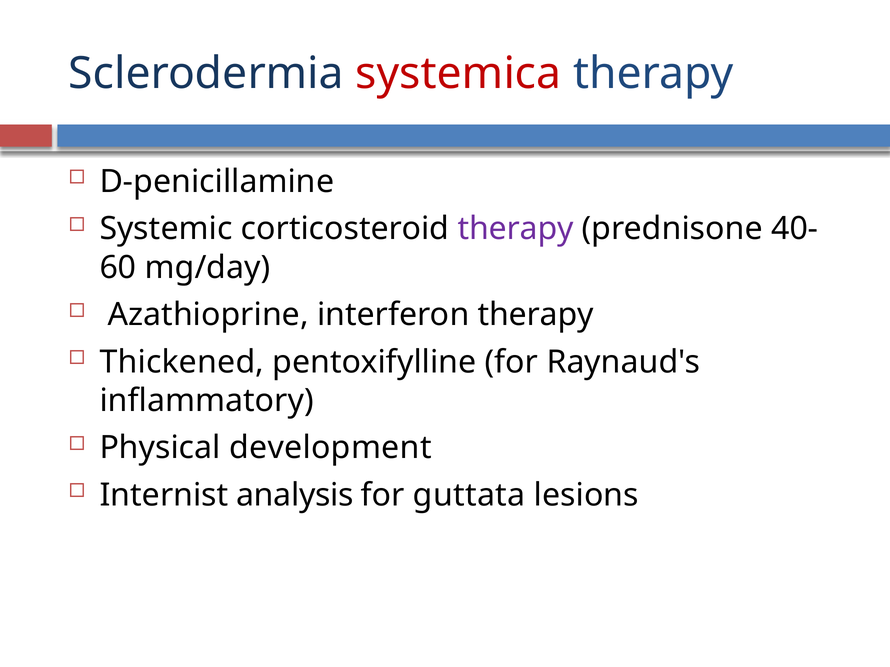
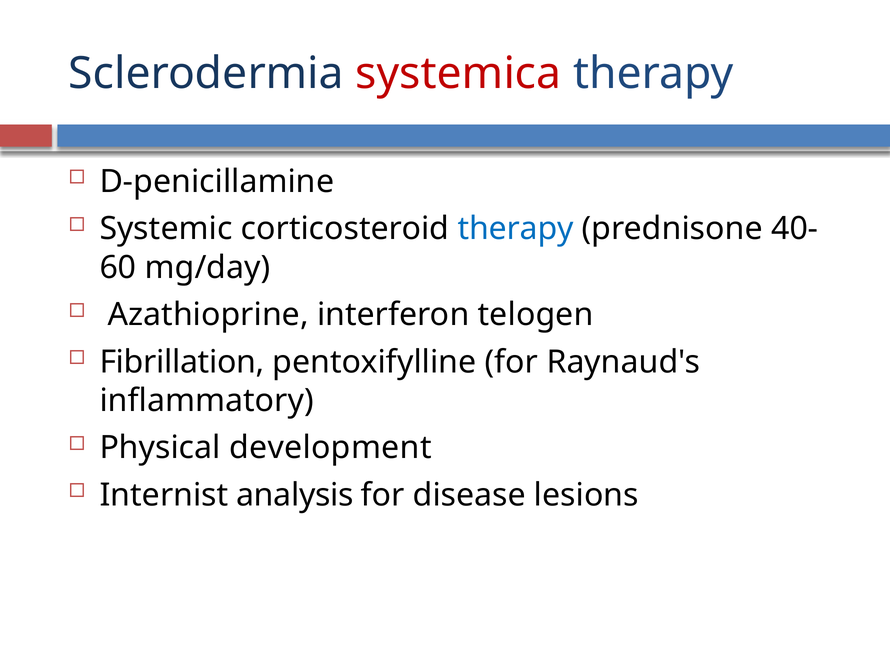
therapy colour: purple -> blue (516, 229)
interferon therapy: therapy -> telogen (536, 315)
Thickened: Thickened -> Fibrillation (182, 362)
guttata: guttata -> disease (469, 496)
